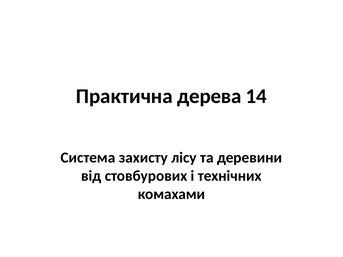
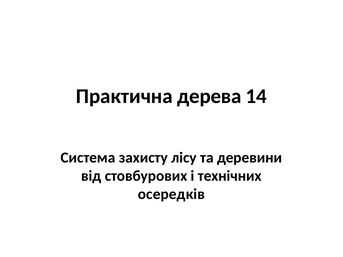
комахами: комахами -> осередків (171, 194)
